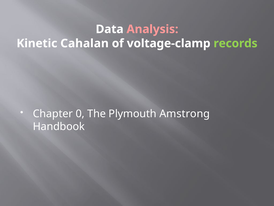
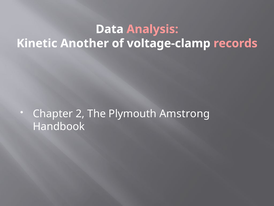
Cahalan: Cahalan -> Another (85, 43)
records colour: light green -> pink (236, 43)
0: 0 -> 2 (80, 114)
